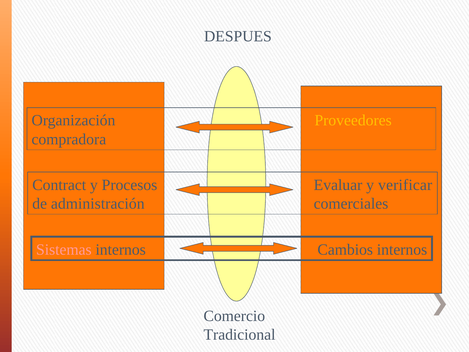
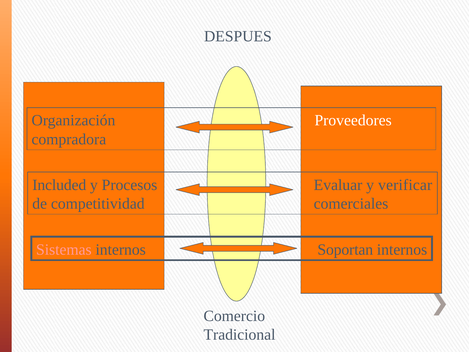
Proveedores colour: yellow -> white (353, 120)
Contract: Contract -> Included (59, 185)
administración: administración -> competitividad (98, 203)
Cambios: Cambios -> Soportan (345, 249)
